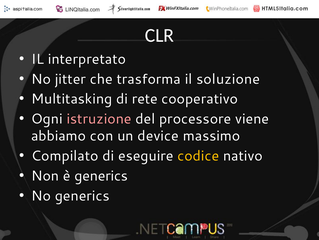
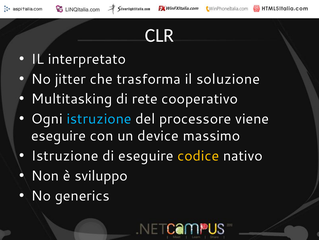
istruzione colour: pink -> light blue (99, 119)
abbiamo: abbiamo -> eseguire (59, 136)
Compilato: Compilato -> Istruzione (65, 155)
è generics: generics -> sviluppo (101, 175)
